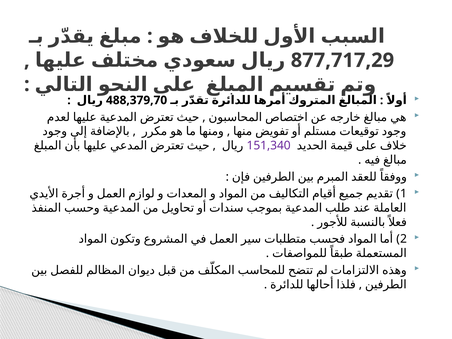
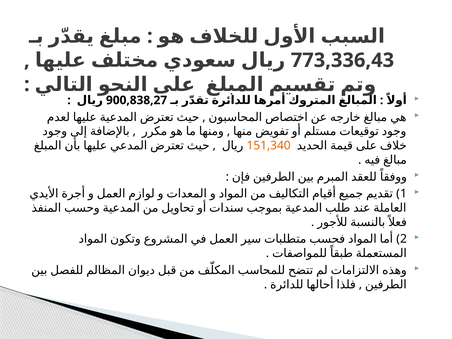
877,717,29: 877,717,29 -> 773,336,43 (342, 60)
488,379,70: 488,379,70 -> 900,838,27 (137, 100)
151,340 colour: purple -> orange (269, 146)
